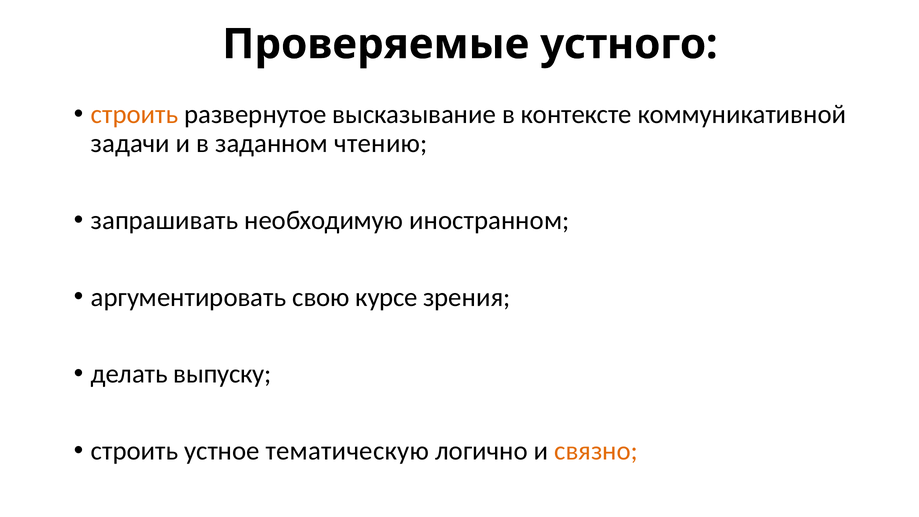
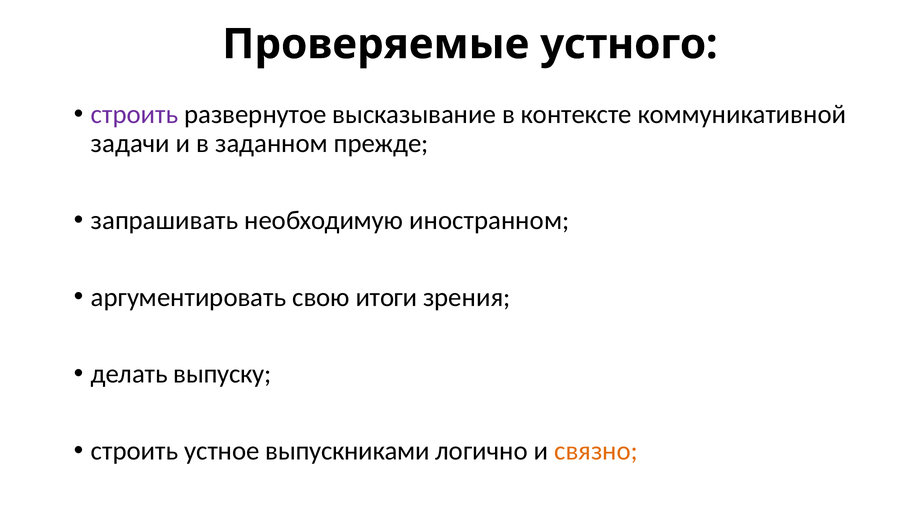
строить colour: orange -> purple (135, 114)
чтению: чтению -> прежде (381, 143)
курсе: курсе -> итоги (387, 297)
тематическую: тематическую -> выпускниками (348, 451)
